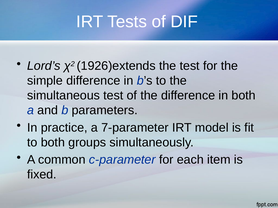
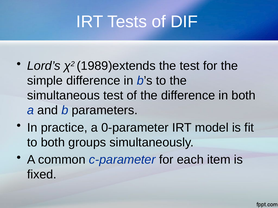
1926)extends: 1926)extends -> 1989)extends (116, 66)
7-parameter: 7-parameter -> 0-parameter (135, 128)
